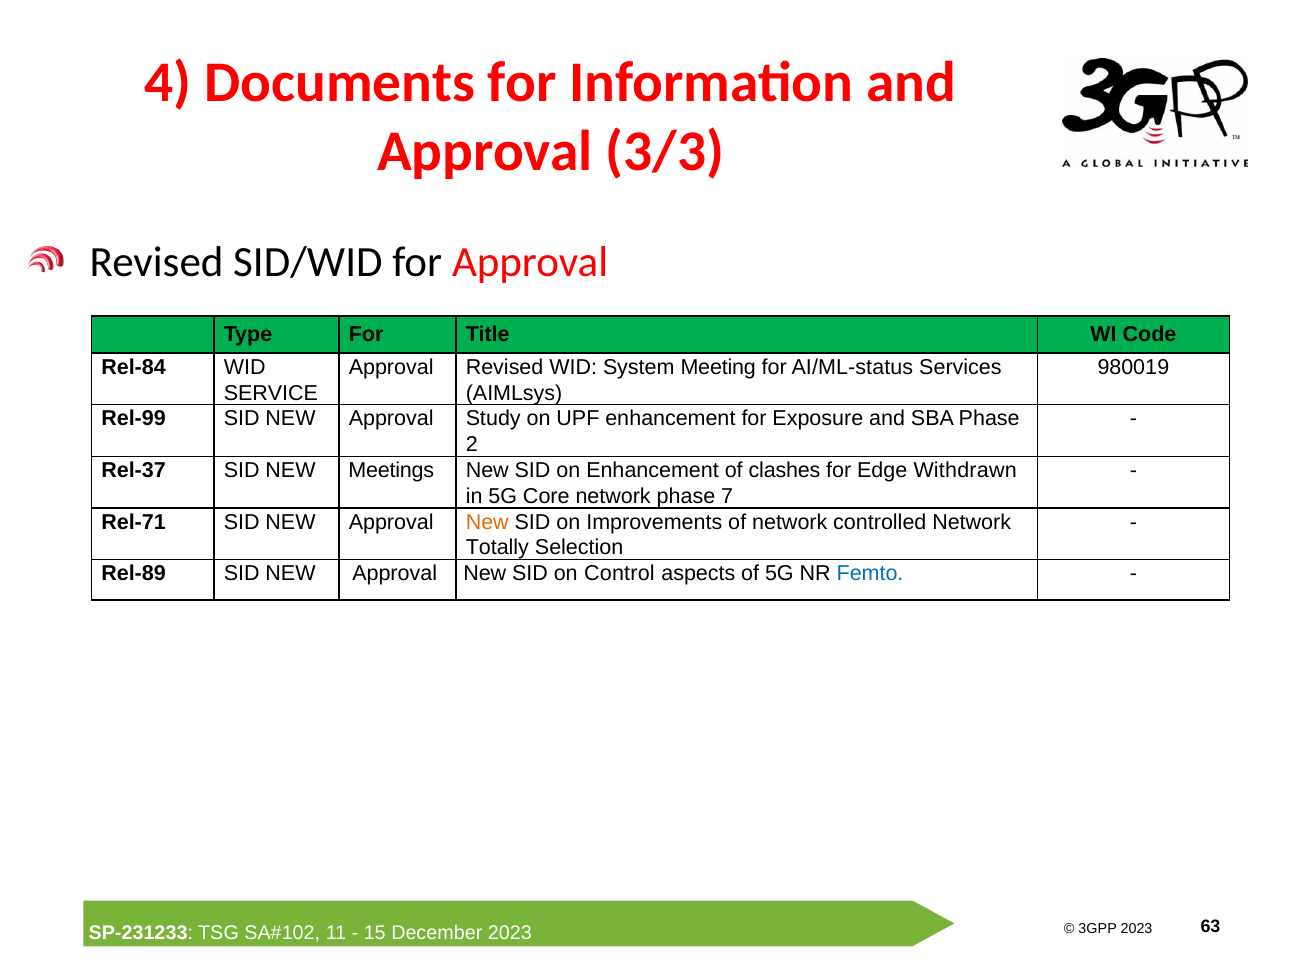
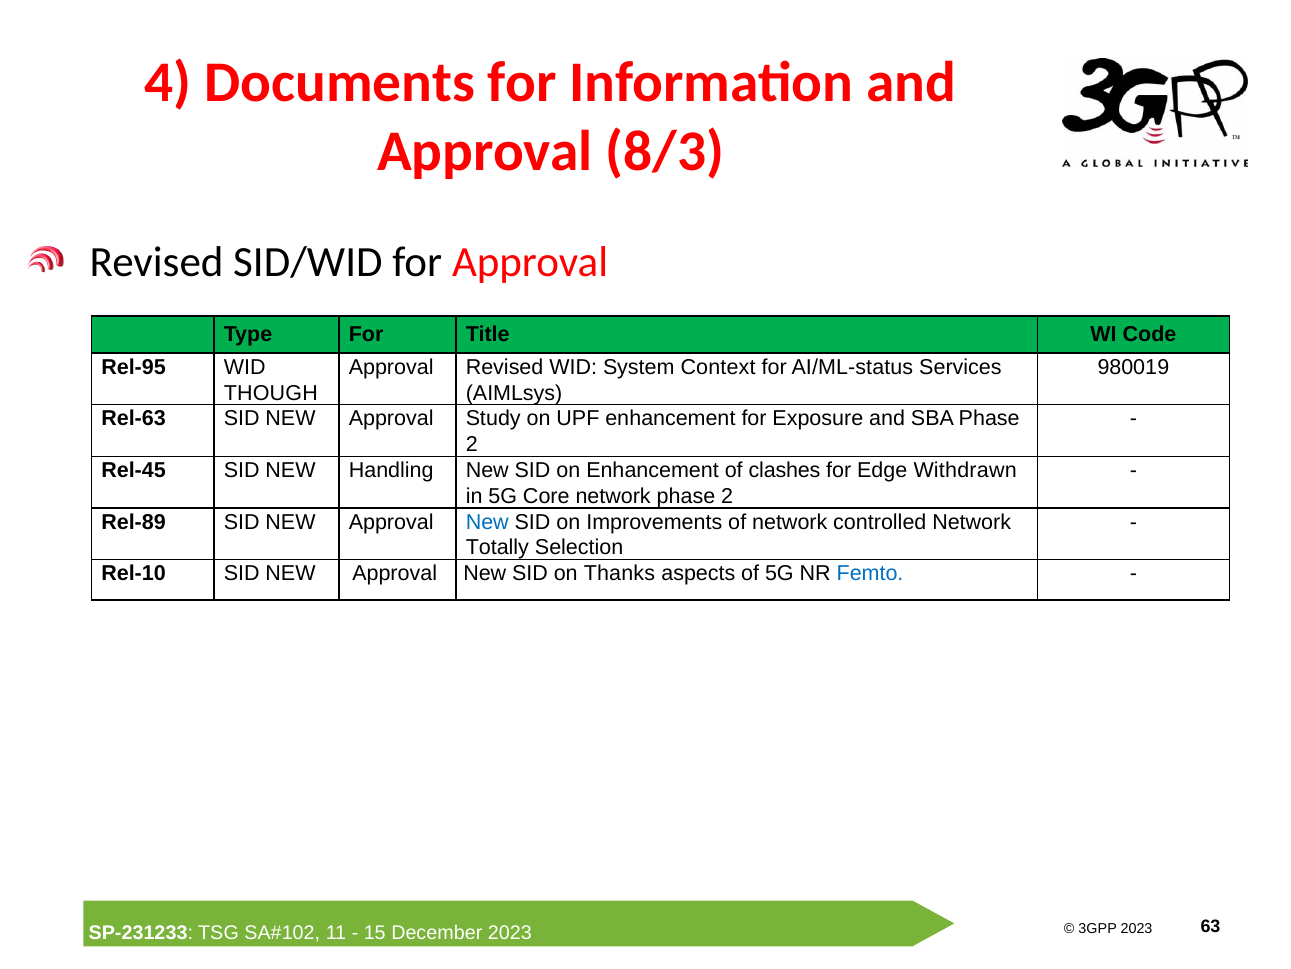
3/3: 3/3 -> 8/3 (665, 151)
Rel-84: Rel-84 -> Rel-95 (134, 367)
Meeting: Meeting -> Context (718, 367)
SERVICE: SERVICE -> THOUGH (271, 393)
Rel-99: Rel-99 -> Rel-63 (134, 418)
Rel-37: Rel-37 -> Rel-45 (134, 470)
Meetings: Meetings -> Handling (391, 470)
7: 7 -> 2 (727, 496)
Rel-71: Rel-71 -> Rel-89 (134, 522)
New colour: orange -> blue (487, 522)
Rel-89: Rel-89 -> Rel-10 (134, 573)
Control: Control -> Thanks (619, 573)
